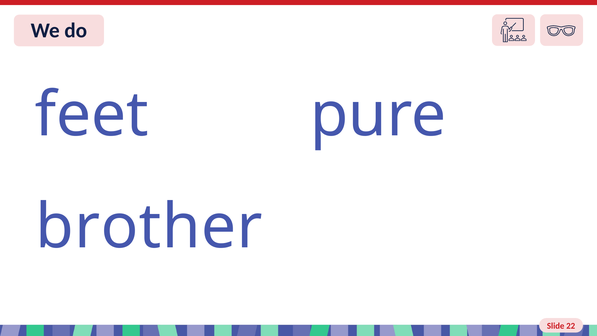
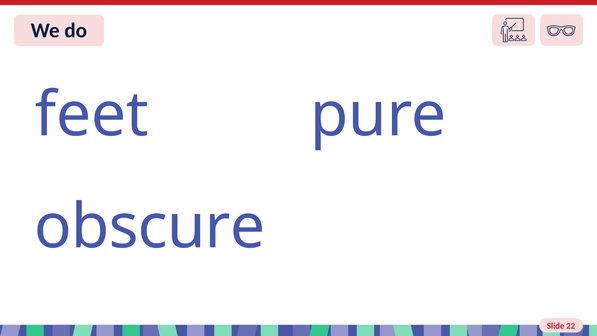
brother: brother -> obscure (150, 227)
